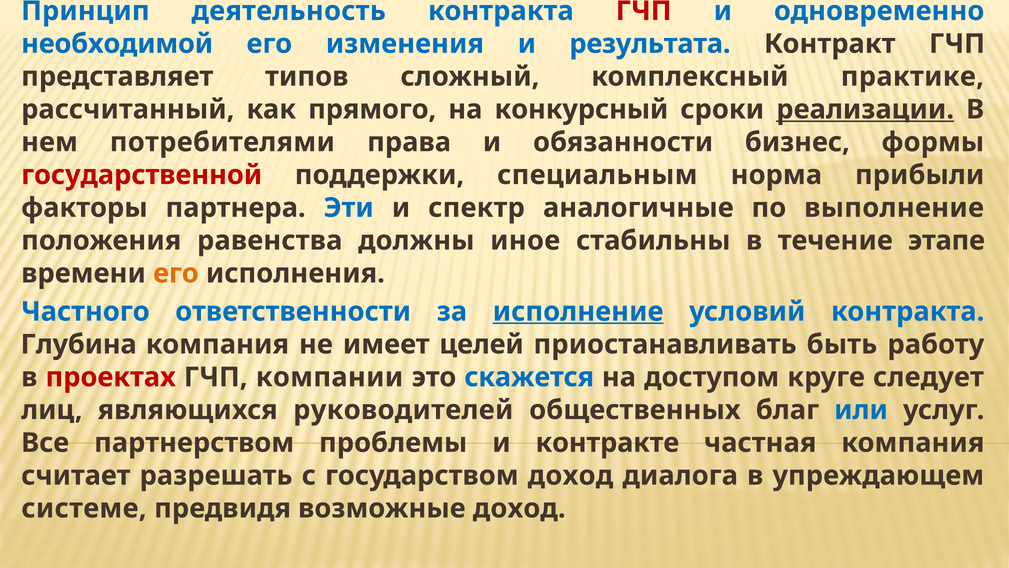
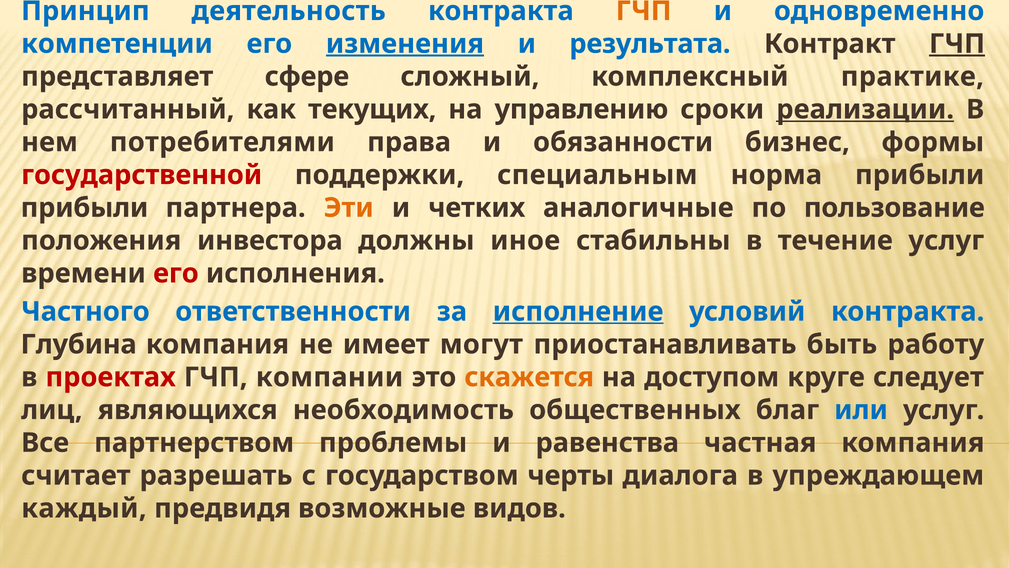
ГЧП colour: red -> orange (644, 11)
необходимой: необходимой -> компетенции (117, 44)
изменения underline: none -> present (405, 44)
ГЧП underline: none -> present (957, 44)
типов: типов -> сфере (307, 77)
прямого: прямого -> текущих (372, 109)
конкурсный: конкурсный -> управлению (581, 109)
факторы: факторы -> прибыли (84, 208)
Эти colour: blue -> orange (349, 208)
спектр: спектр -> четких (477, 208)
выполнение: выполнение -> пользование (894, 208)
равенства: равенства -> инвестора (270, 240)
течение этапе: этапе -> услуг (946, 240)
его colour: orange -> red (176, 273)
целей: целей -> могут (481, 344)
скажется colour: blue -> orange (529, 377)
руководителей: руководителей -> необходимость (403, 410)
контракте: контракте -> равенства (607, 442)
государством доход: доход -> черты (571, 475)
системе: системе -> каждый (84, 508)
возможные доход: доход -> видов (519, 508)
